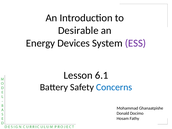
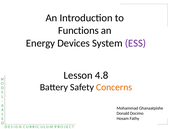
Desirable: Desirable -> Functions (78, 31)
6.1: 6.1 -> 4.8 (102, 75)
Concerns colour: blue -> orange (114, 87)
